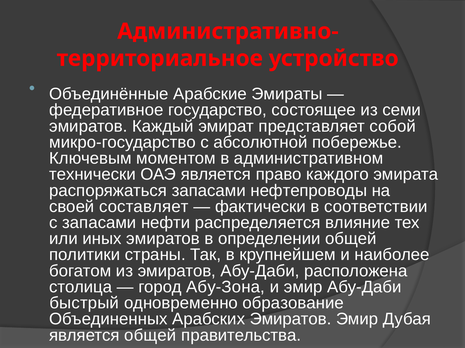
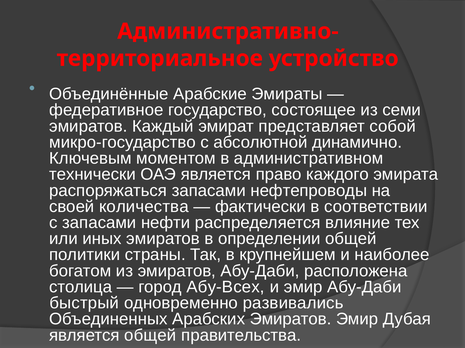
побережье: побережье -> динамично (357, 143)
составляет: составляет -> количества (144, 207)
Абу-Зона: Абу-Зона -> Абу-Всех (226, 288)
образование: образование -> развивались (293, 304)
